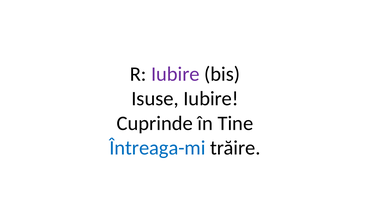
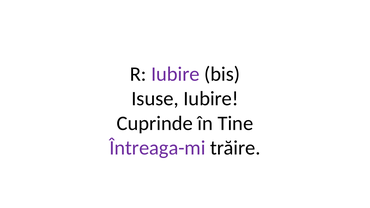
Întreaga-mi colour: blue -> purple (157, 148)
